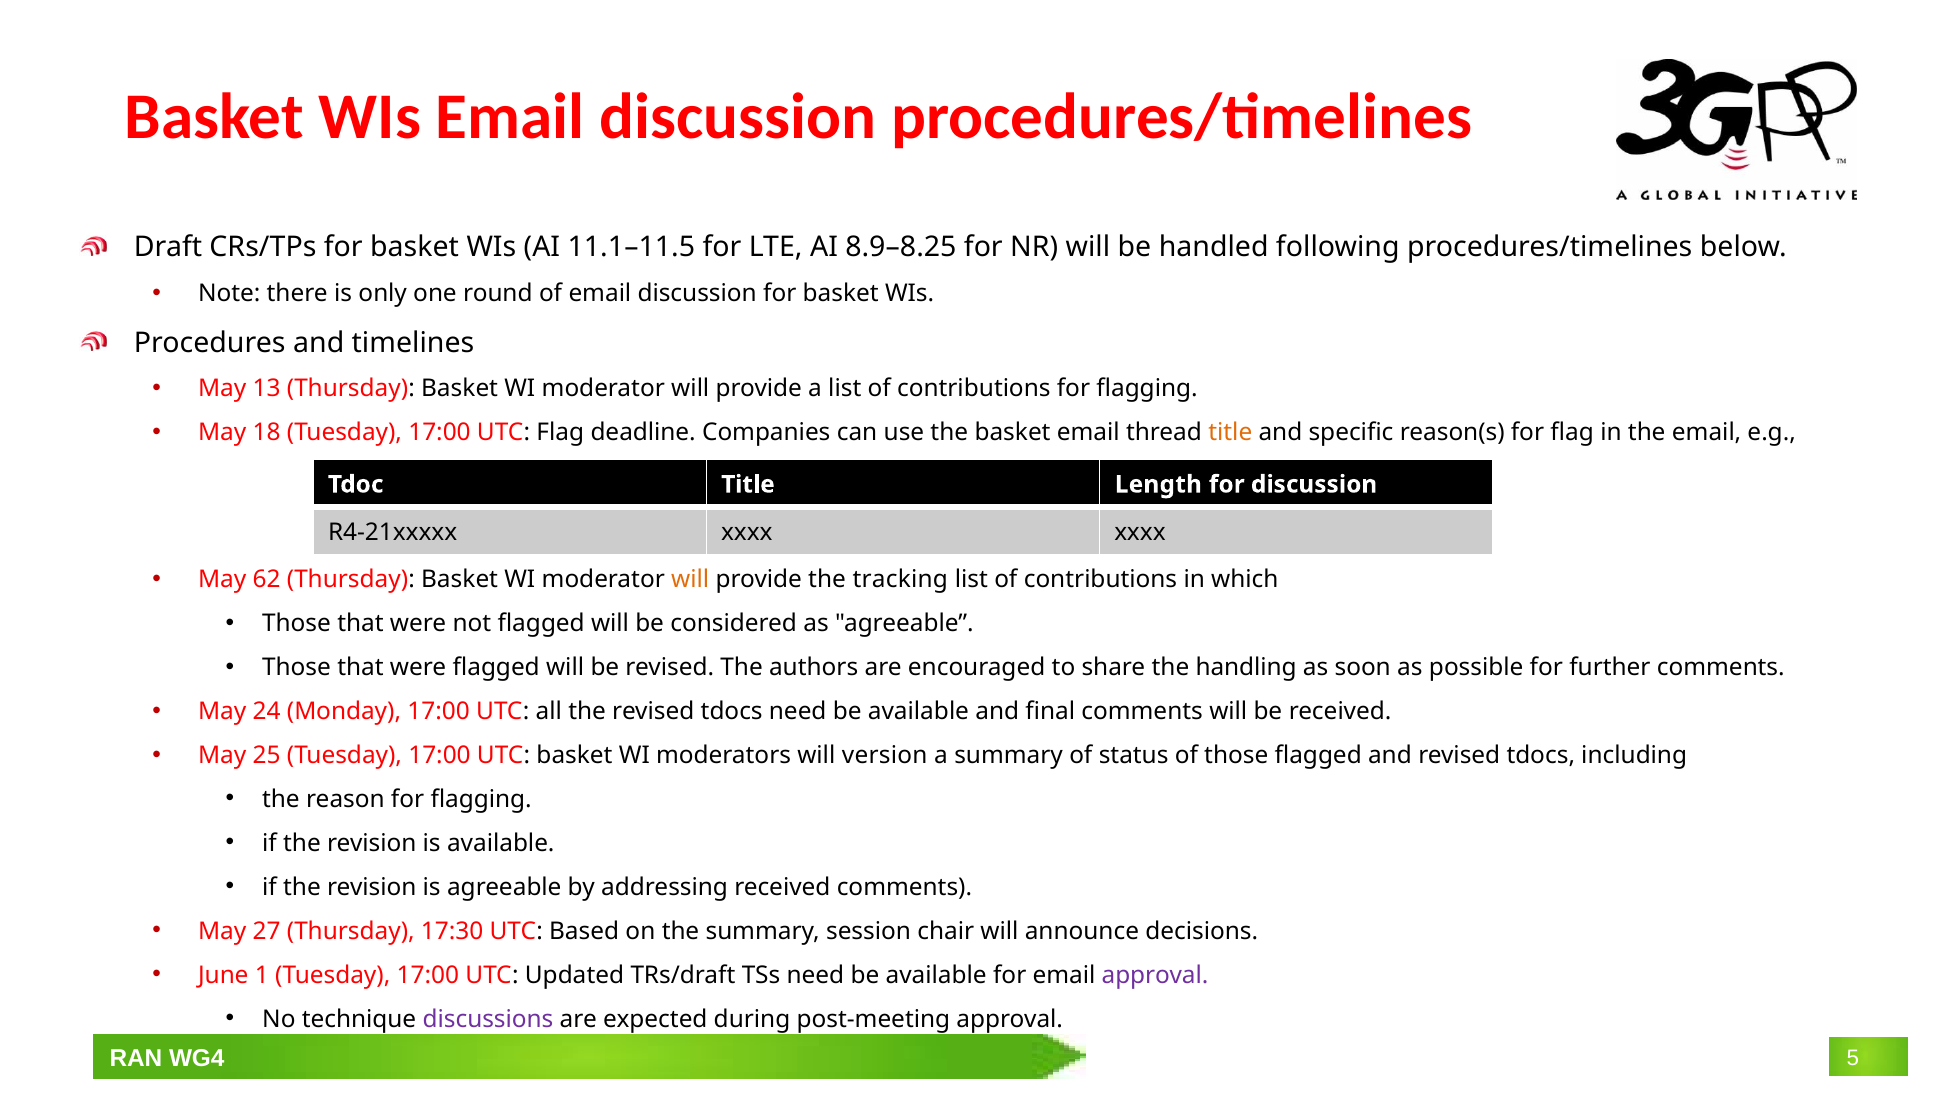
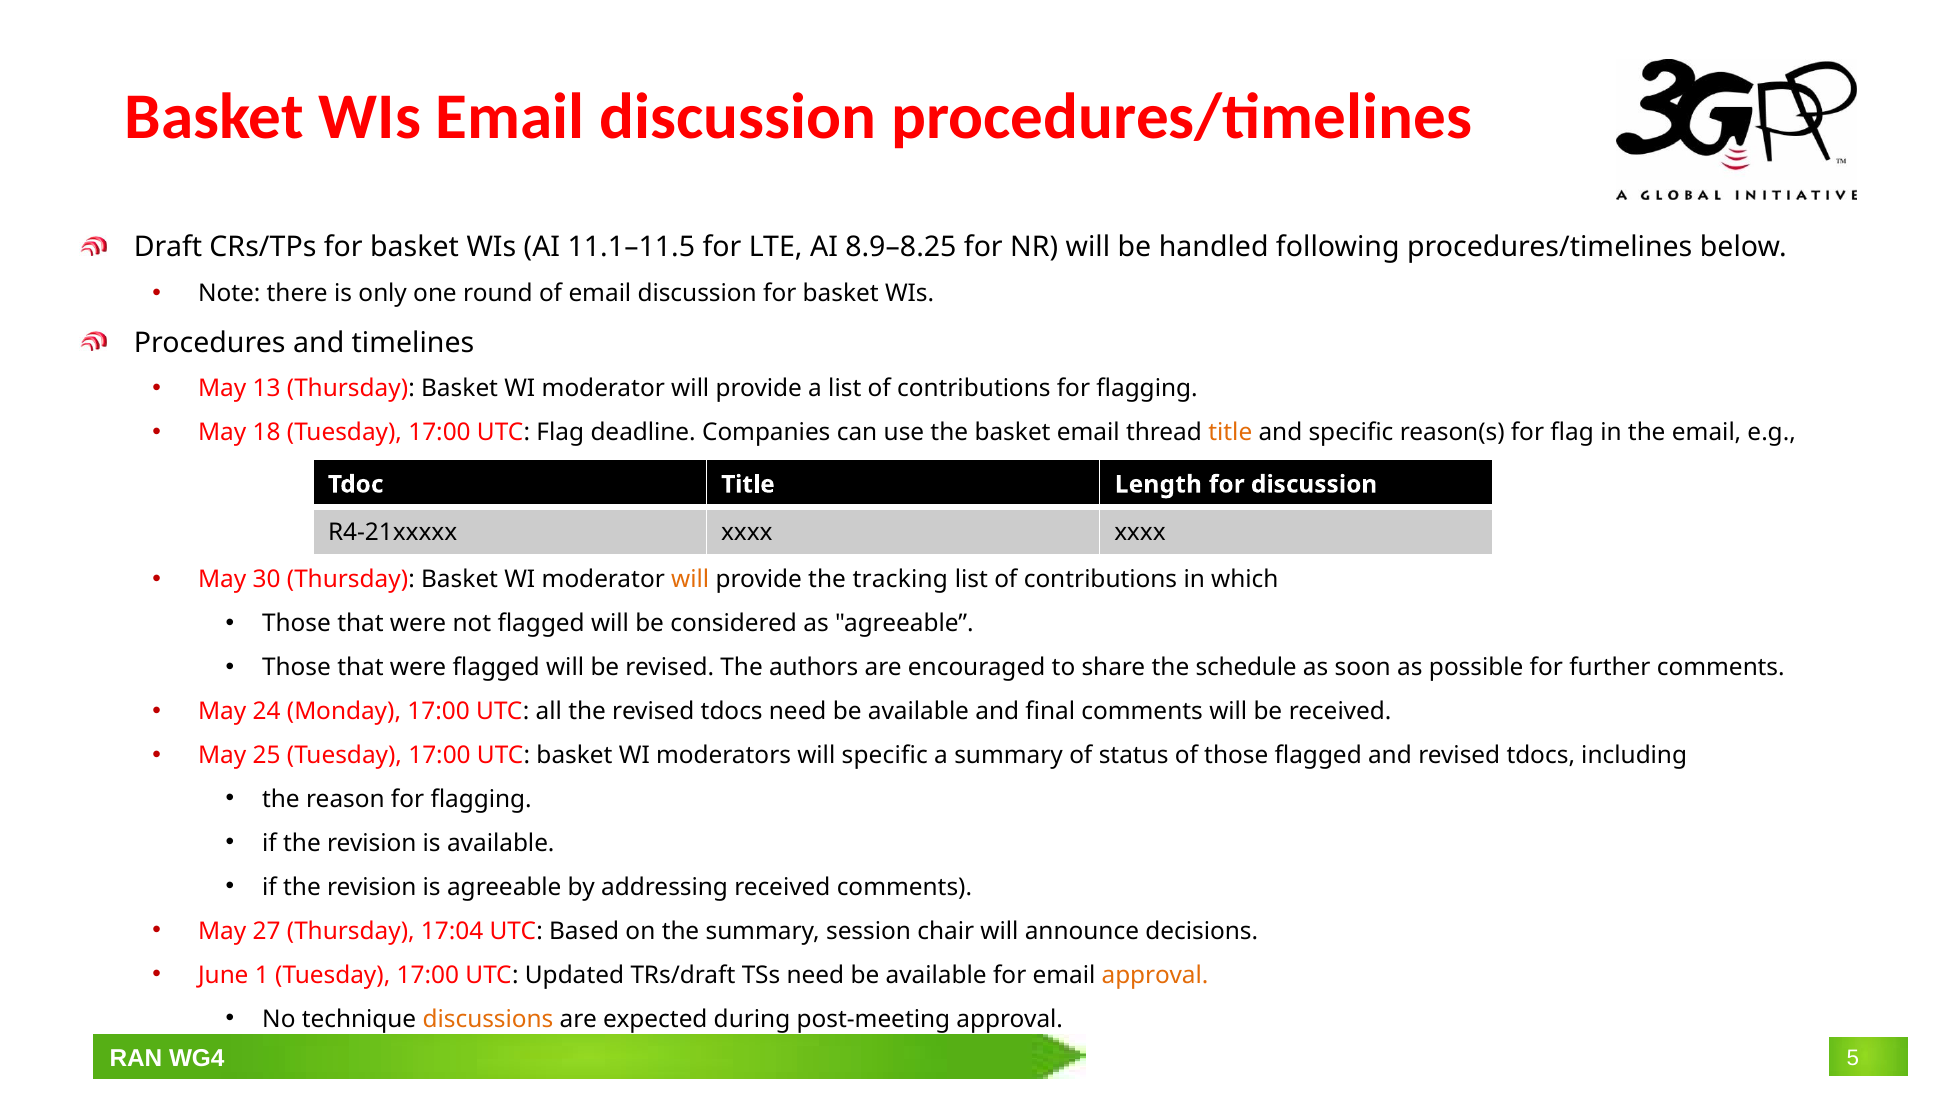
62: 62 -> 30 (267, 580)
handling: handling -> schedule (1246, 667)
will version: version -> specific (885, 755)
17:30: 17:30 -> 17:04 (452, 931)
approval colour: purple -> orange (1155, 975)
discussions colour: purple -> orange (488, 1019)
